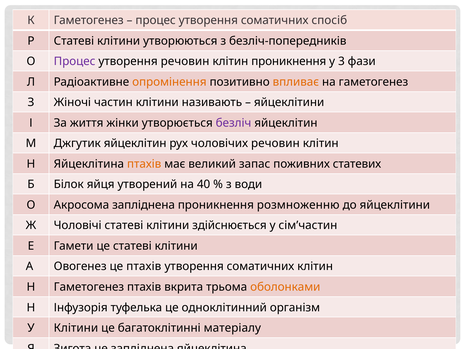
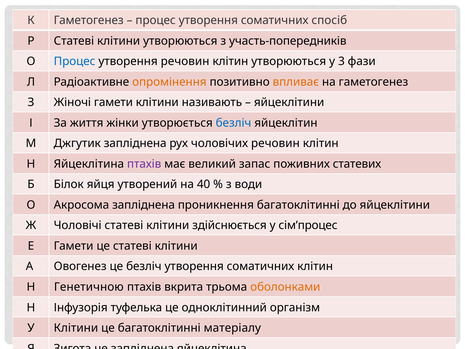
безліч-попередників: безліч-попередників -> участь-попередників (288, 41)
Процес colour: purple -> blue (75, 61)
клітин проникнення: проникнення -> утворюються (289, 61)
Жіночі частин: частин -> гамети (113, 102)
безліч colour: purple -> blue (234, 123)
Джгутик яйцеклітин: яйцеклітин -> запліднена (135, 143)
птахів colour: orange -> purple (144, 164)
проникнення розмноженню: розмноженню -> багатоклітинні (298, 205)
сім’частин: сім’частин -> сім’процес (308, 225)
це птахів: птахів -> безліч (144, 266)
Н Гаметогенез: Гаметогенез -> Генетичною (89, 287)
